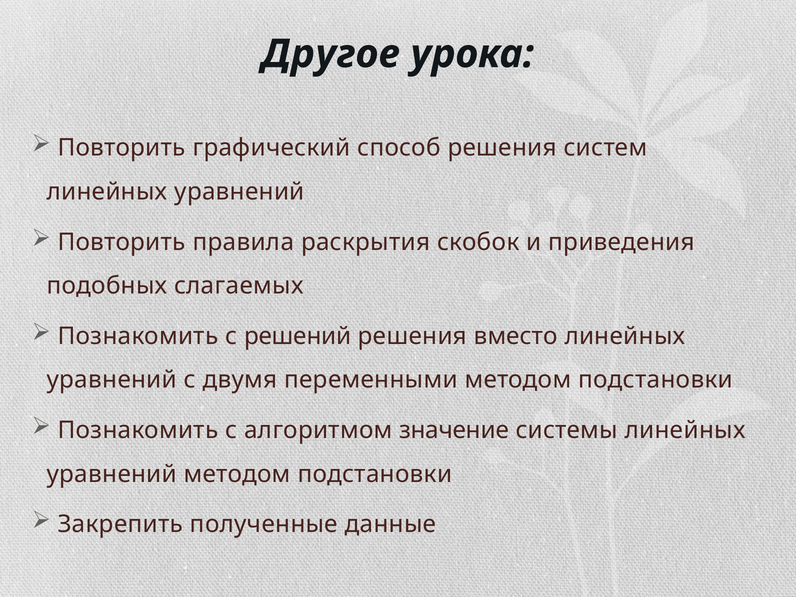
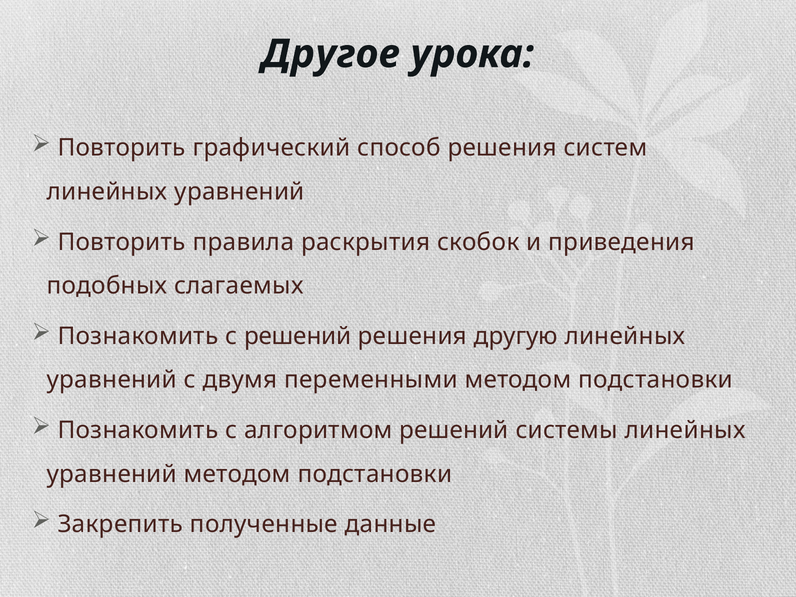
вместо: вместо -> другую (516, 336)
алгоритмом значение: значение -> решений (454, 430)
